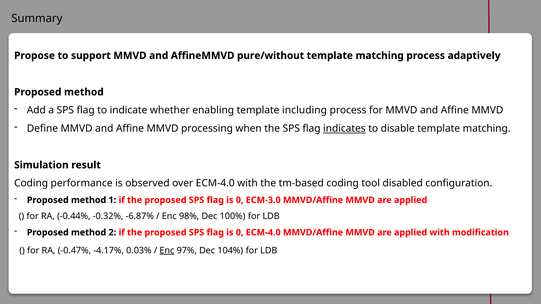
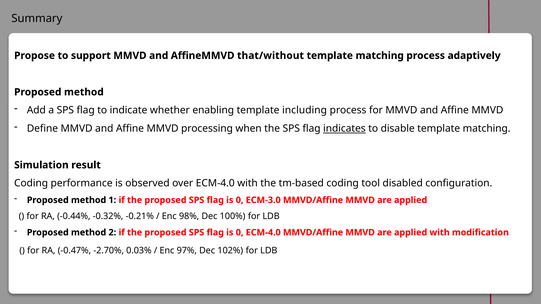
pure/without: pure/without -> that/without (270, 56)
-6.87%: -6.87% -> -0.21% (140, 216)
-4.17%: -4.17% -> -2.70% (109, 251)
Enc underline: present -> none (167, 251)
104%: 104% -> 102% (230, 251)
